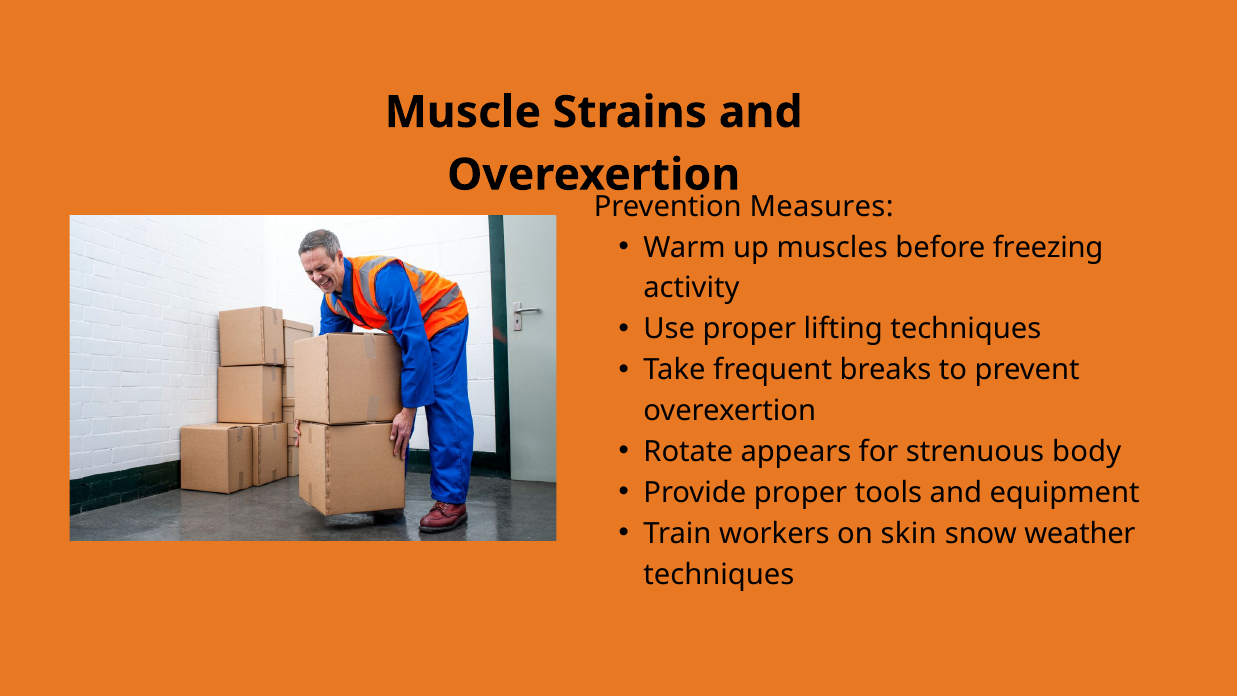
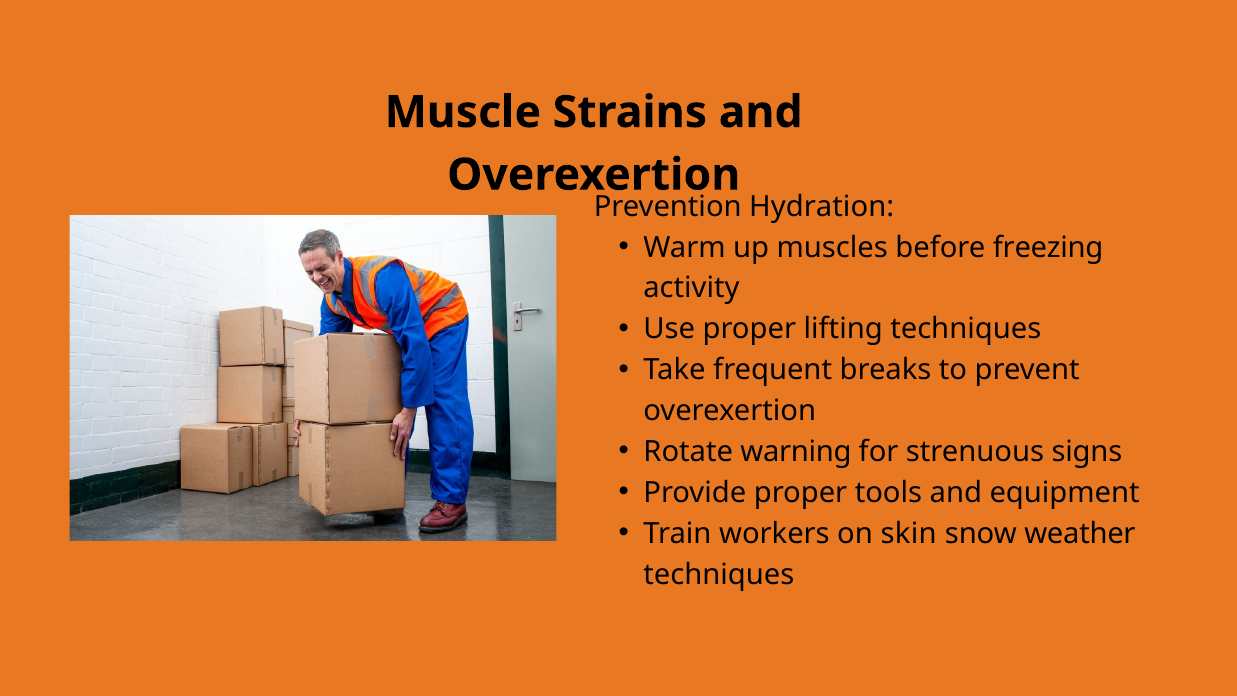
Measures: Measures -> Hydration (822, 206)
appears: appears -> warning (796, 452)
body: body -> signs (1087, 452)
